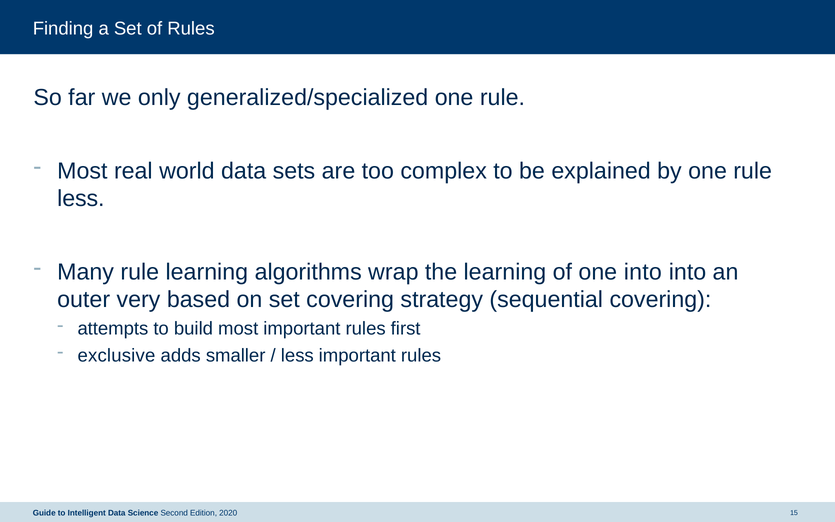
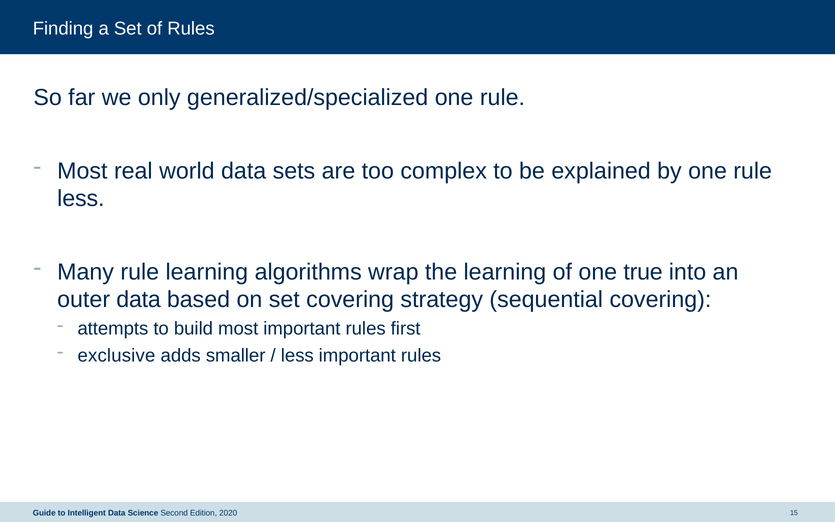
one into: into -> true (643, 272)
outer very: very -> data (139, 300)
